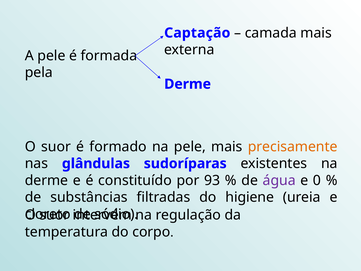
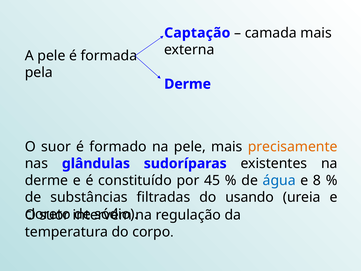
93: 93 -> 45 (212, 180)
água colour: purple -> blue (279, 180)
0: 0 -> 8 (317, 180)
higiene: higiene -> usando (250, 197)
